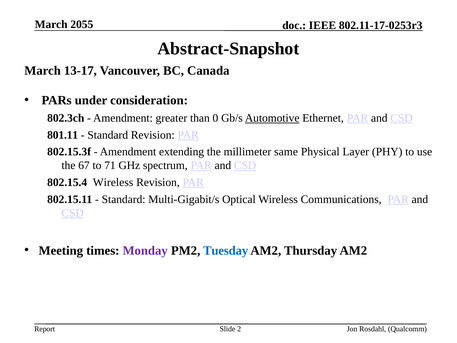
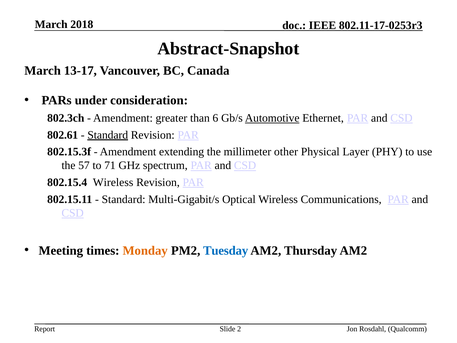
2055: 2055 -> 2018 (82, 24)
0: 0 -> 6 (215, 118)
801.11: 801.11 -> 802.61 (63, 135)
Standard underline: none -> present (108, 135)
same: same -> other (286, 152)
67: 67 -> 57 (84, 165)
Monday colour: purple -> orange (145, 250)
